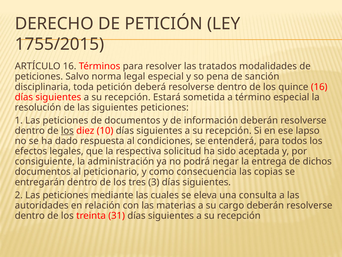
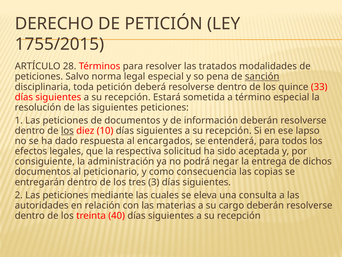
ARTÍCULO 16: 16 -> 28 (70, 66)
sanción underline: none -> present (262, 76)
quince 16: 16 -> 33 (319, 87)
condiciones: condiciones -> encargados (165, 141)
31: 31 -> 40 (117, 215)
